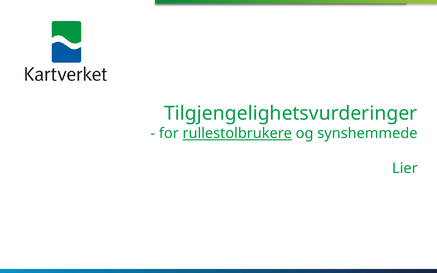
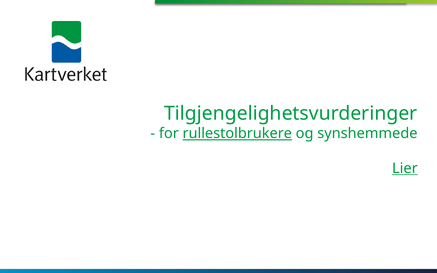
Lier underline: none -> present (405, 169)
